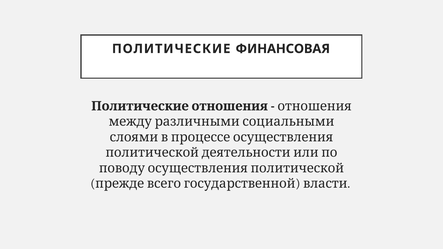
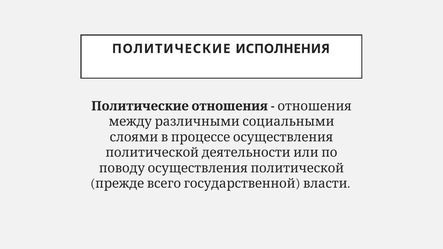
ФИНАНСОВАЯ: ФИНАНСОВАЯ -> ИСПОЛНЕНИЯ (283, 49)
